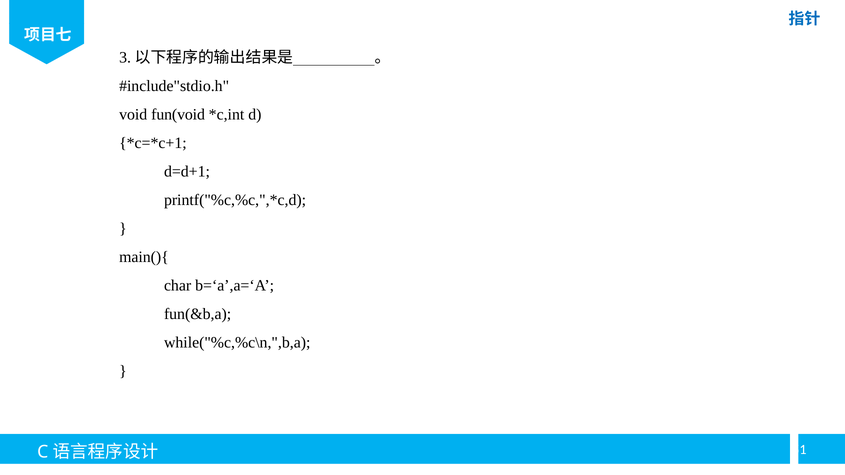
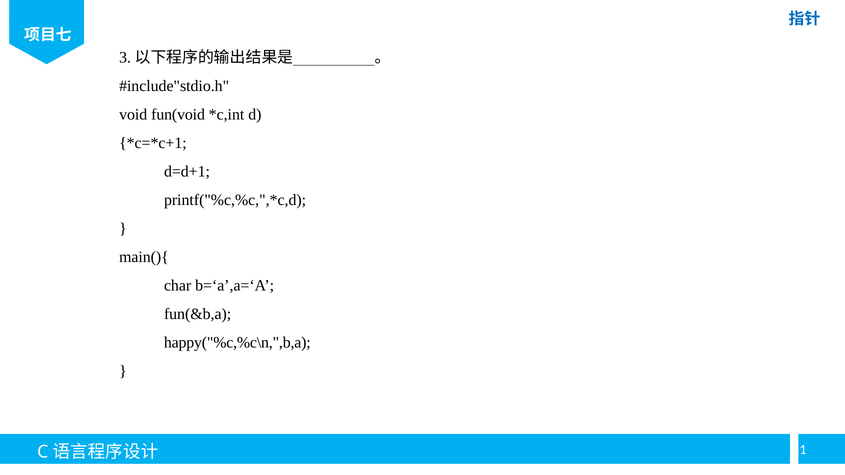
while("%c,%c\n,",b,a: while("%c,%c\n,",b,a -> happy("%c,%c\n,",b,a (237, 343)
